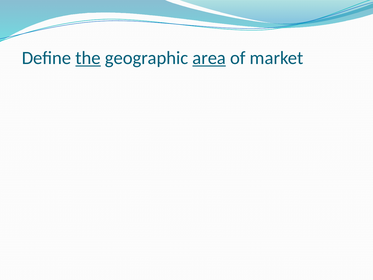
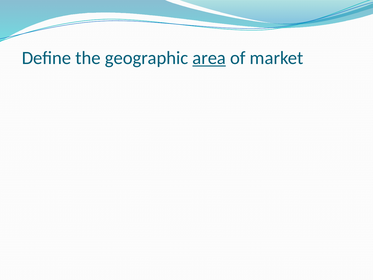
the underline: present -> none (88, 58)
